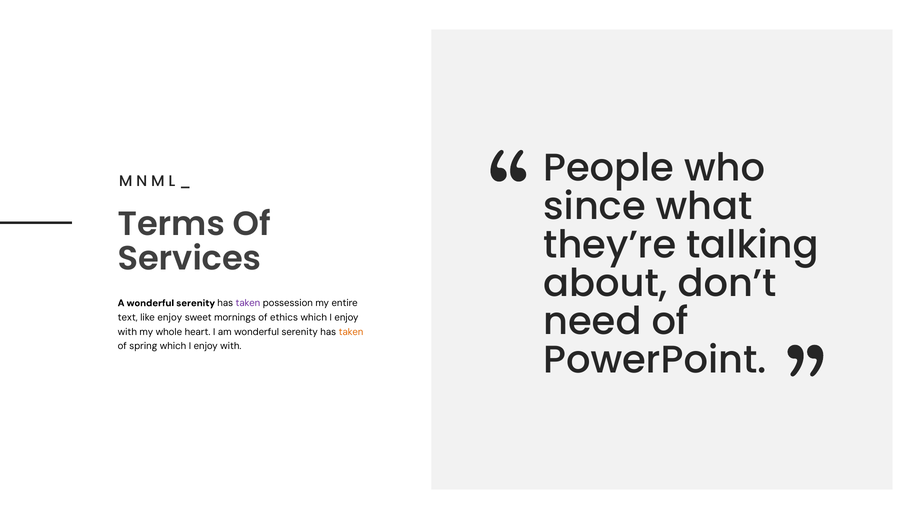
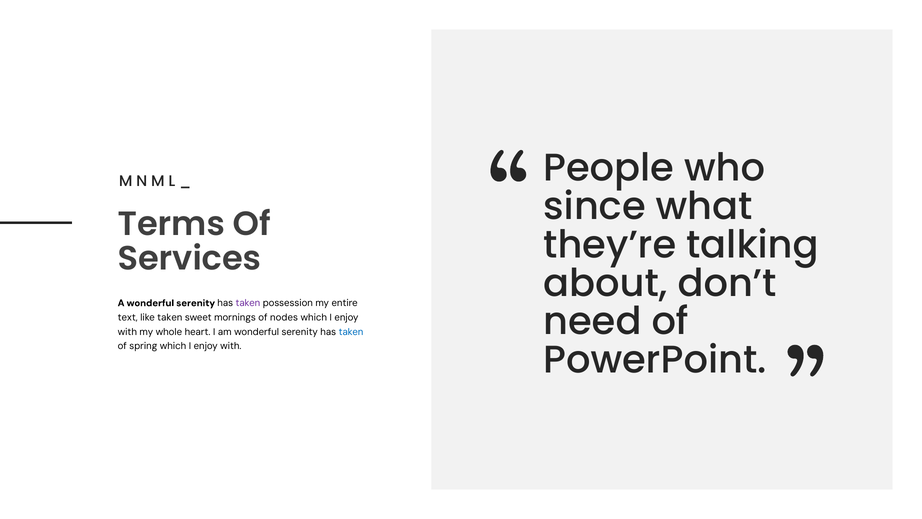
like enjoy: enjoy -> taken (170, 317)
ethics: ethics -> nodes (284, 317)
taken colour: orange -> blue (351, 332)
